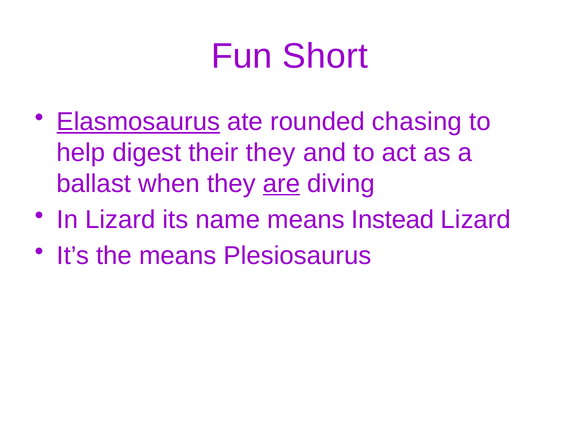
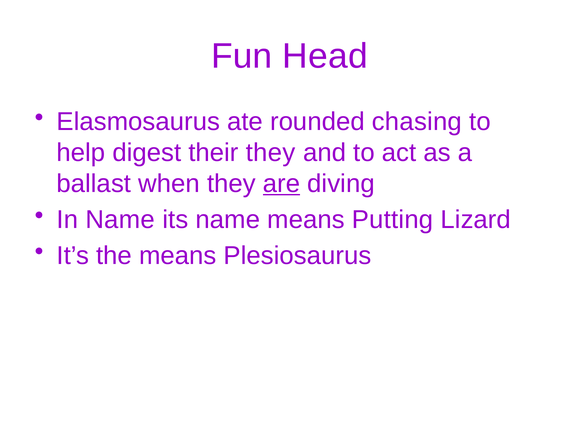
Short: Short -> Head (325, 56)
Elasmosaurus underline: present -> none (138, 122)
In Lizard: Lizard -> Name (120, 220)
Instead: Instead -> Putting (392, 220)
